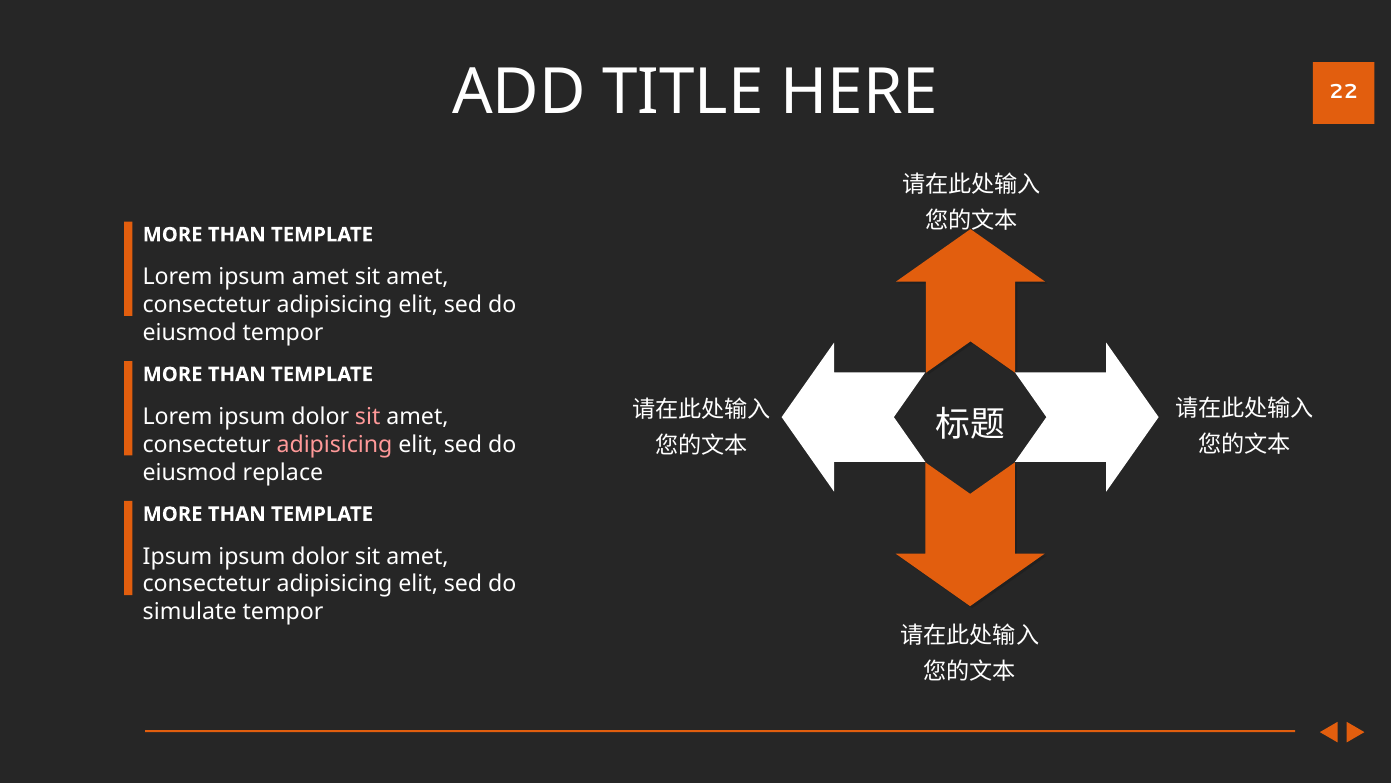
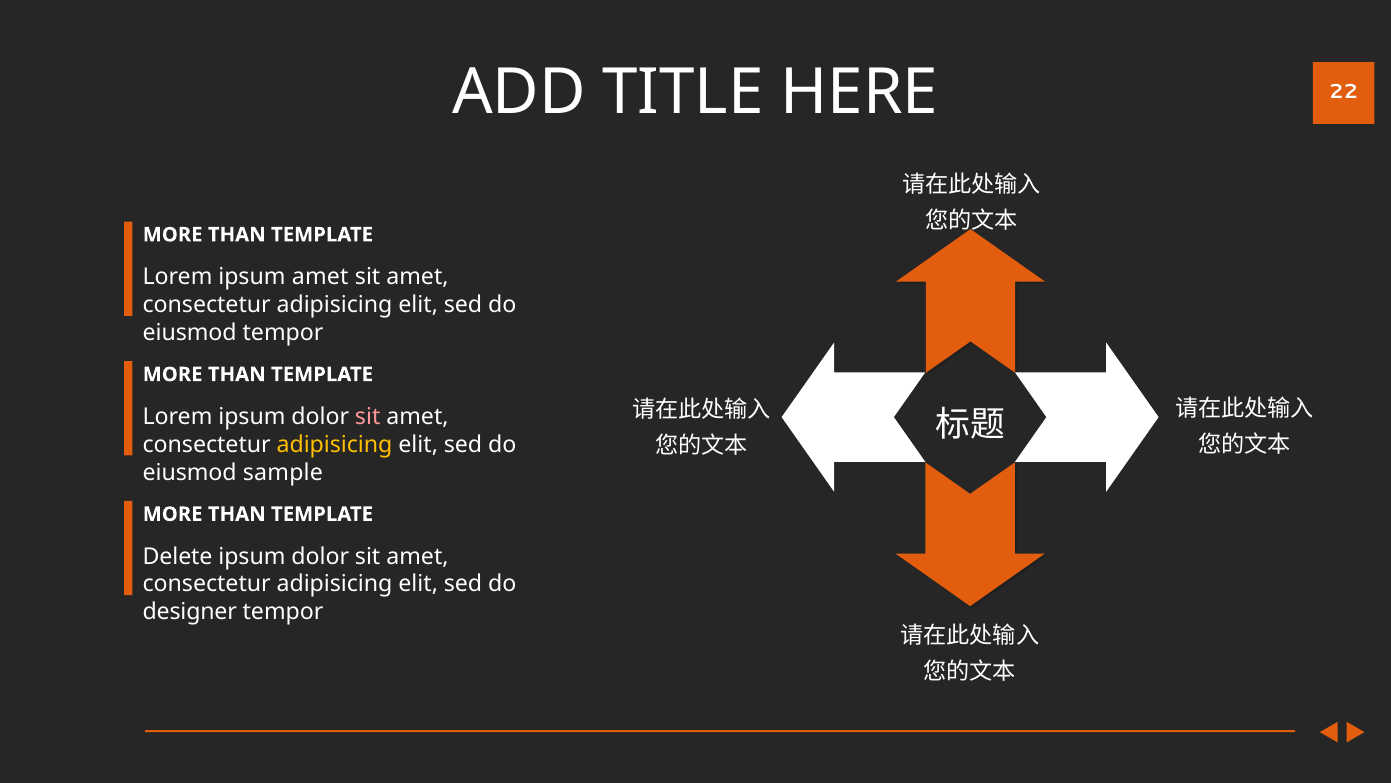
adipisicing colour: pink -> yellow (334, 444)
replace: replace -> sample (283, 472)
Ipsum: Ipsum -> Delete (178, 556)
simulate: simulate -> designer (190, 612)
